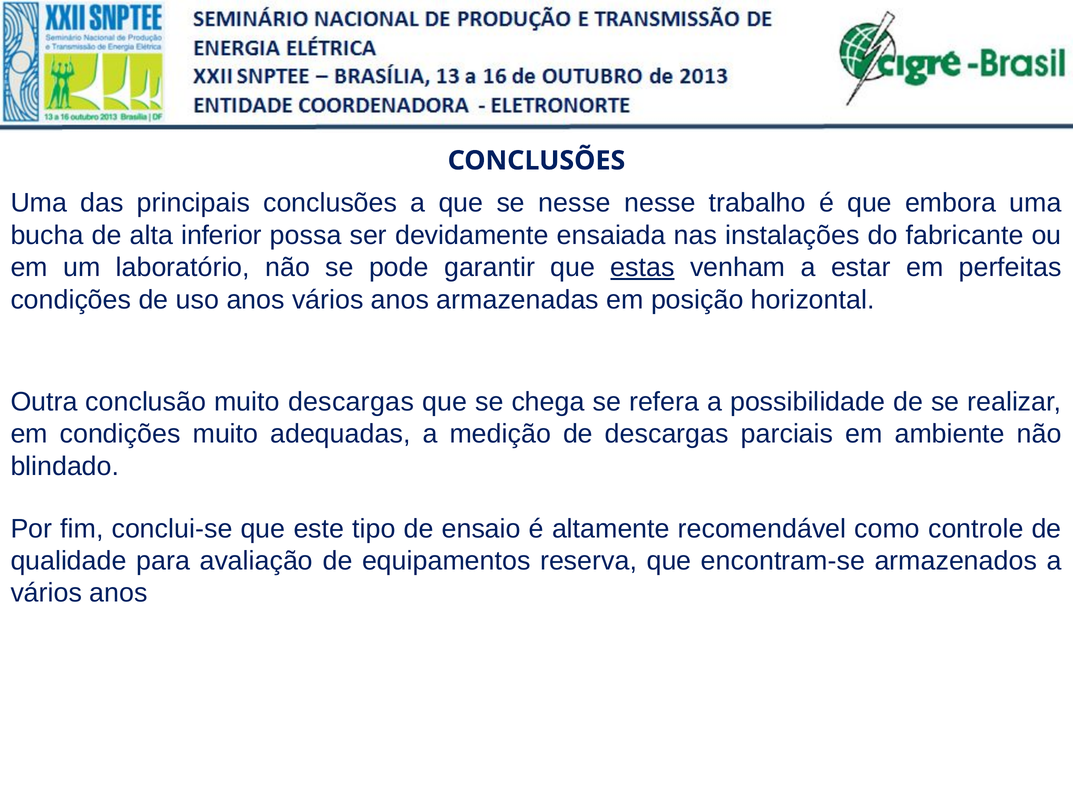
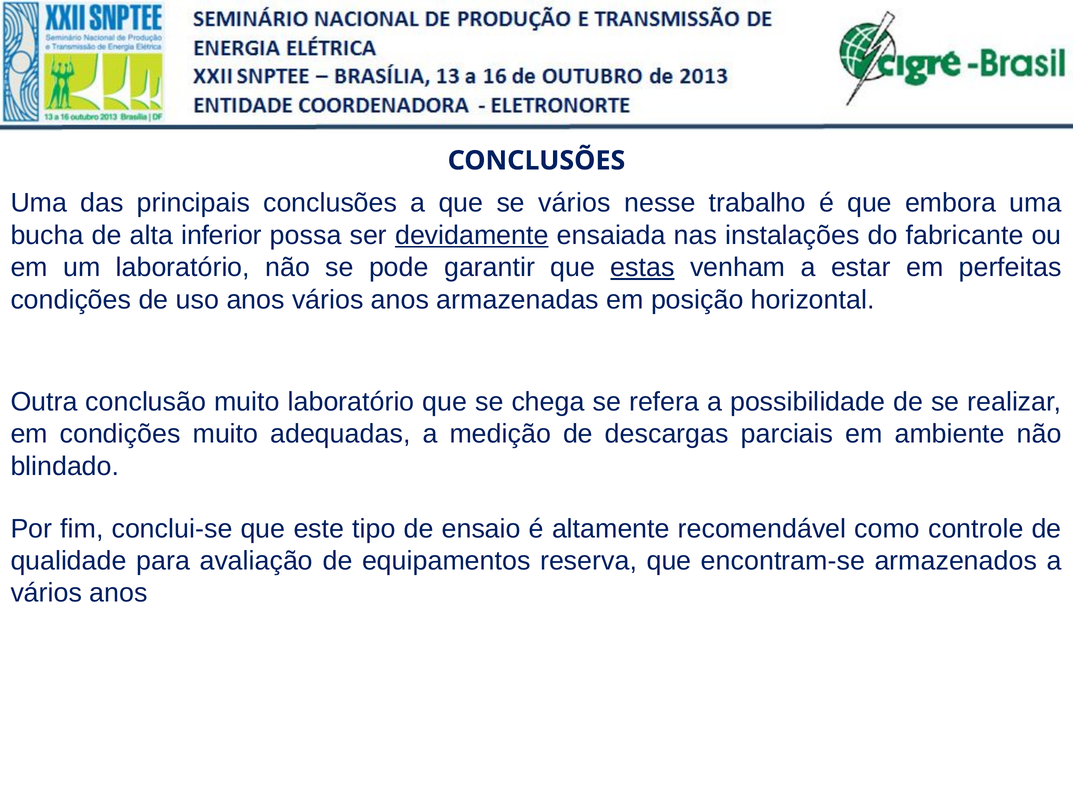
se nesse: nesse -> vários (574, 203)
devidamente underline: none -> present (472, 235)
muito descargas: descargas -> laboratório (351, 402)
